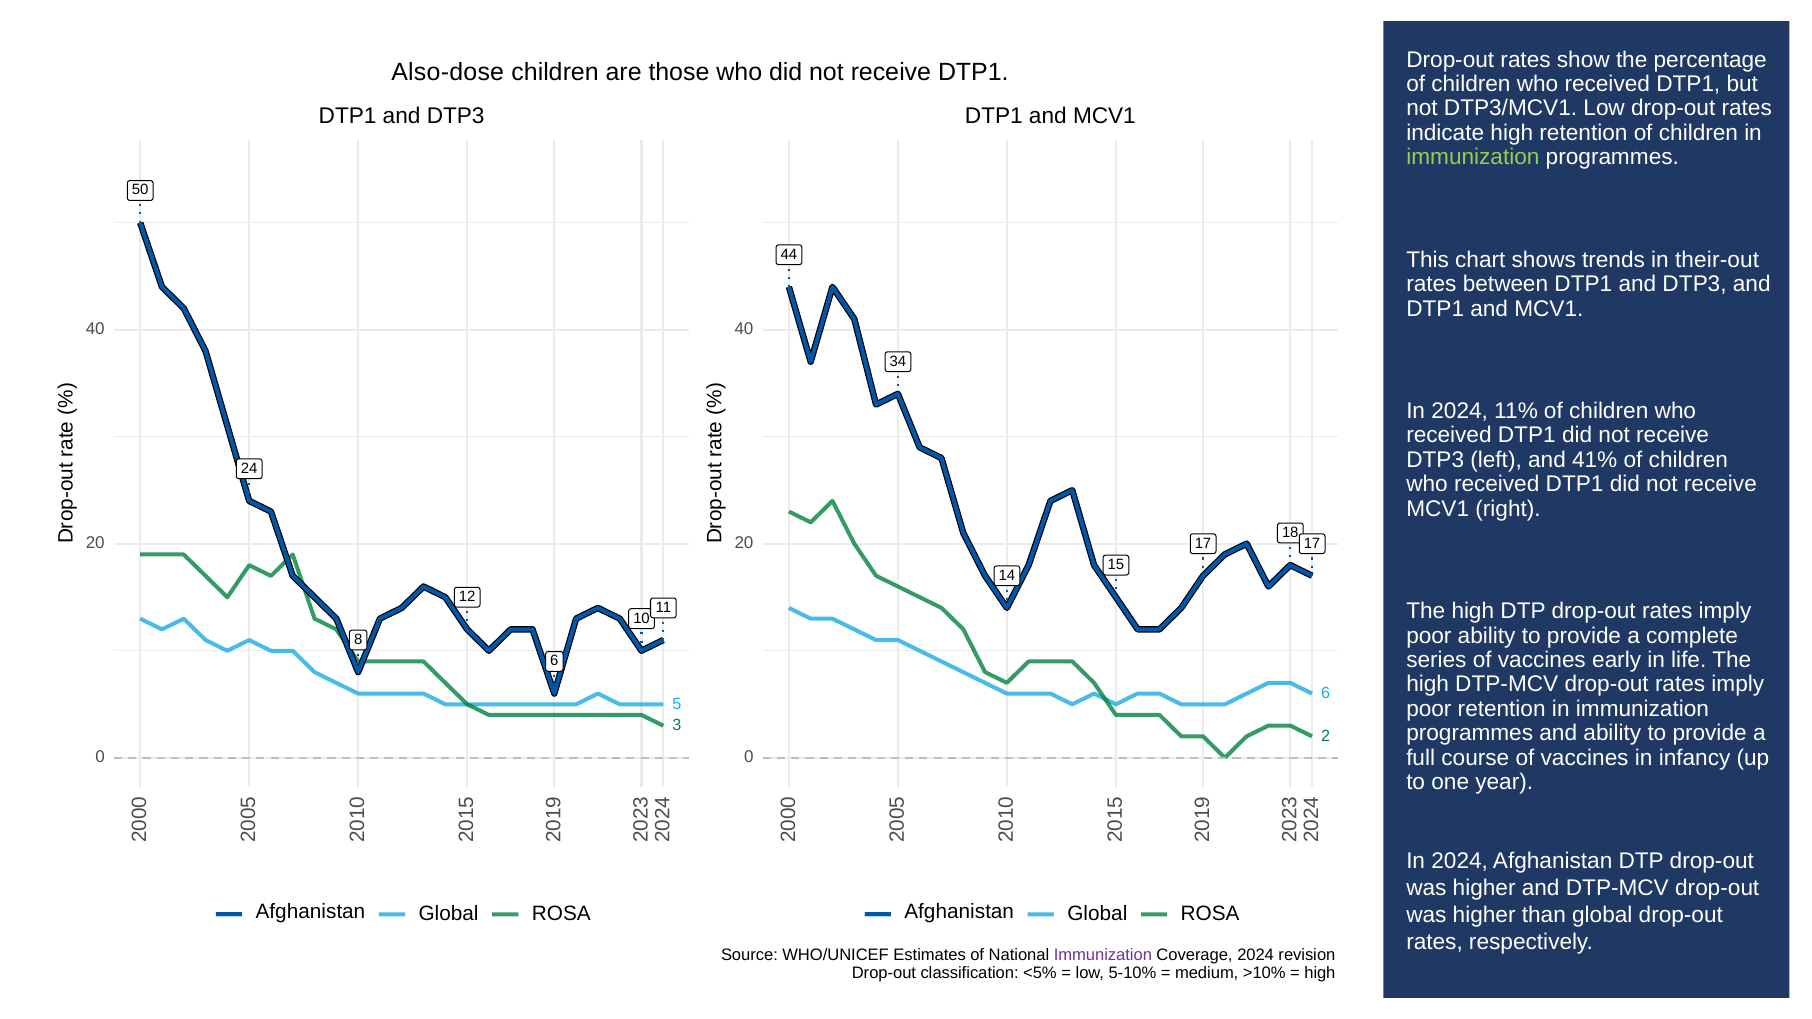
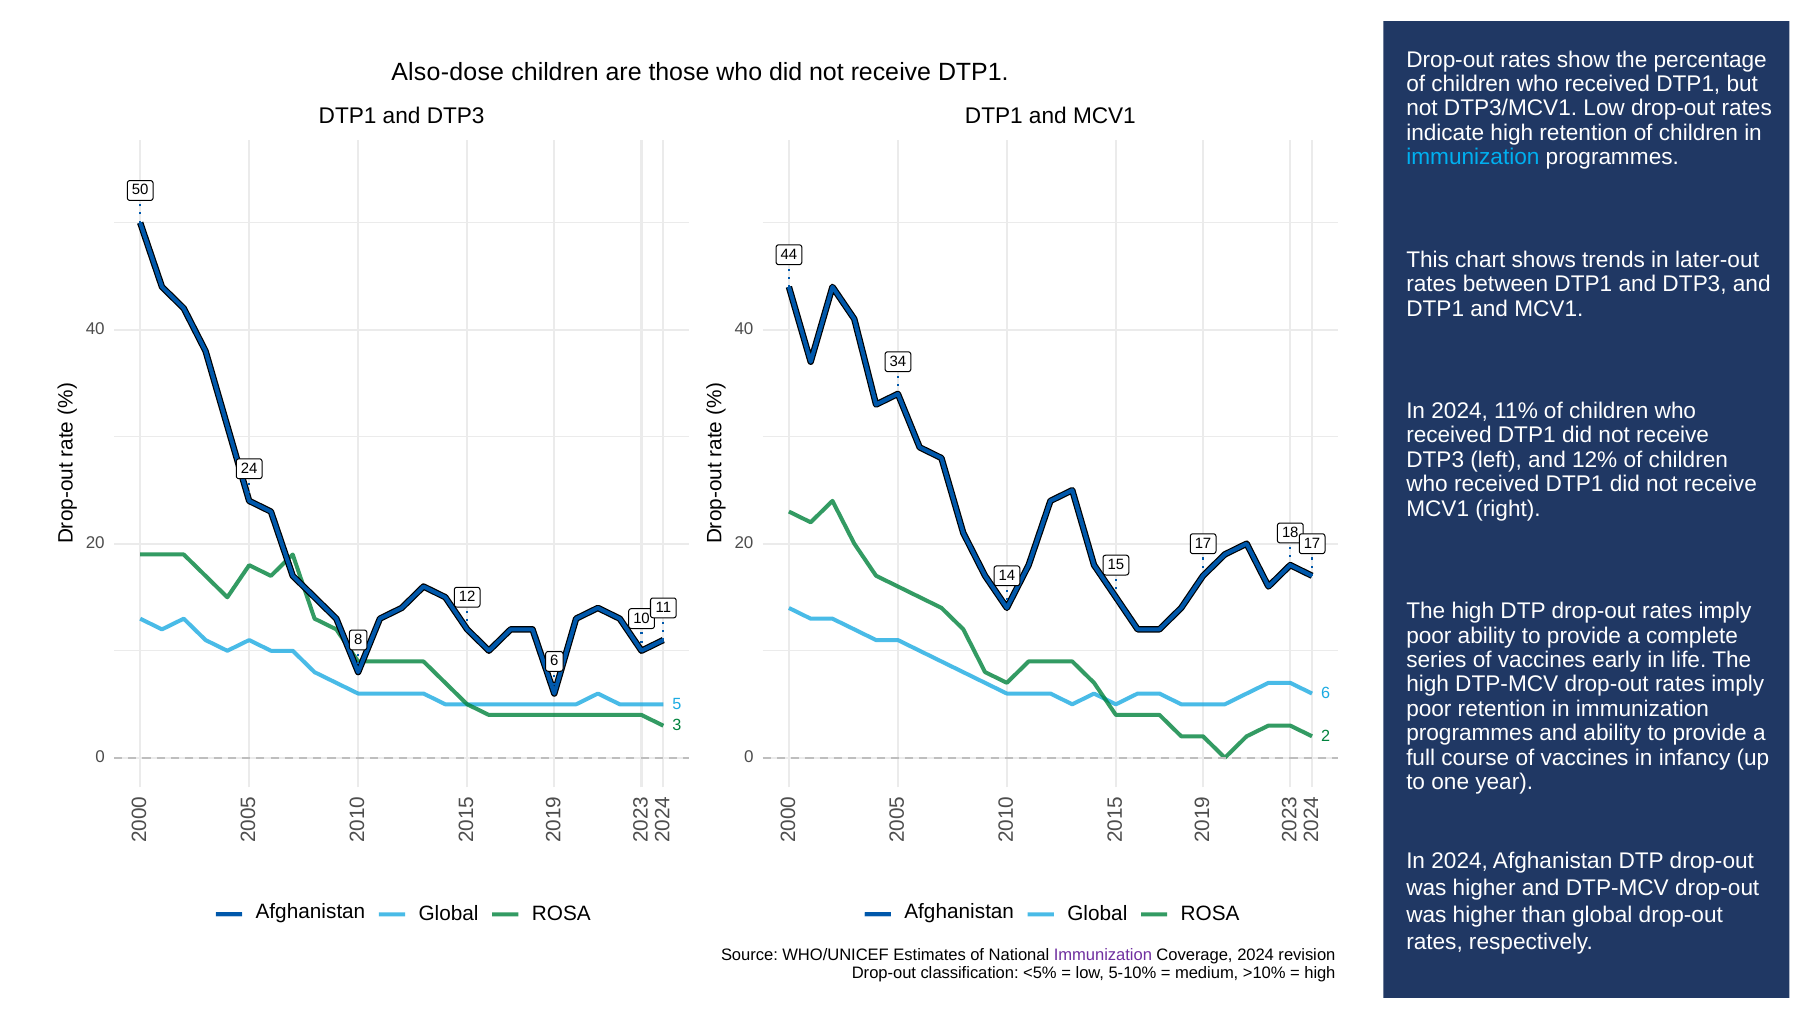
immunization colour: light green -> light blue (1473, 157)
their-out: their-out -> later-out (1717, 260)
41%: 41% -> 12% (1595, 460)
